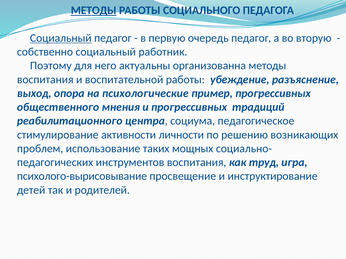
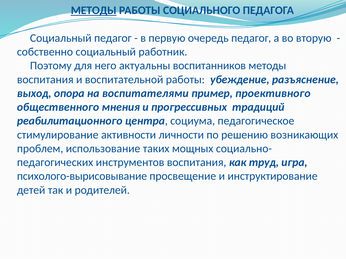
Социальный underline: present -> none (61, 38)
организованна: организованна -> воспитанников (209, 66)
психологические: психологические -> воспитателями (145, 93)
пример прогрессивных: прогрессивных -> проективного (273, 93)
